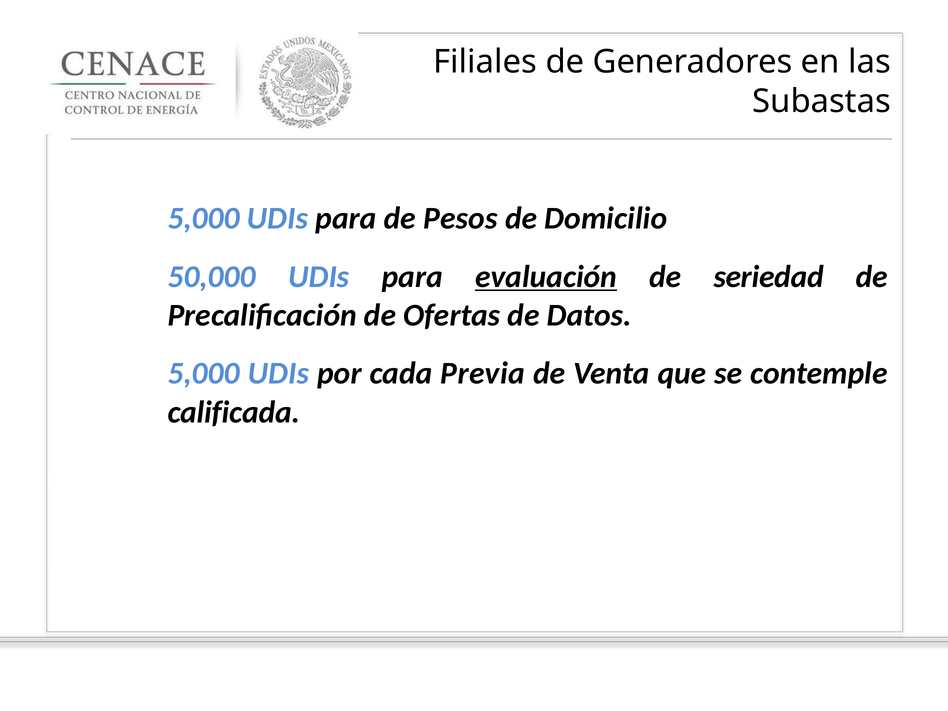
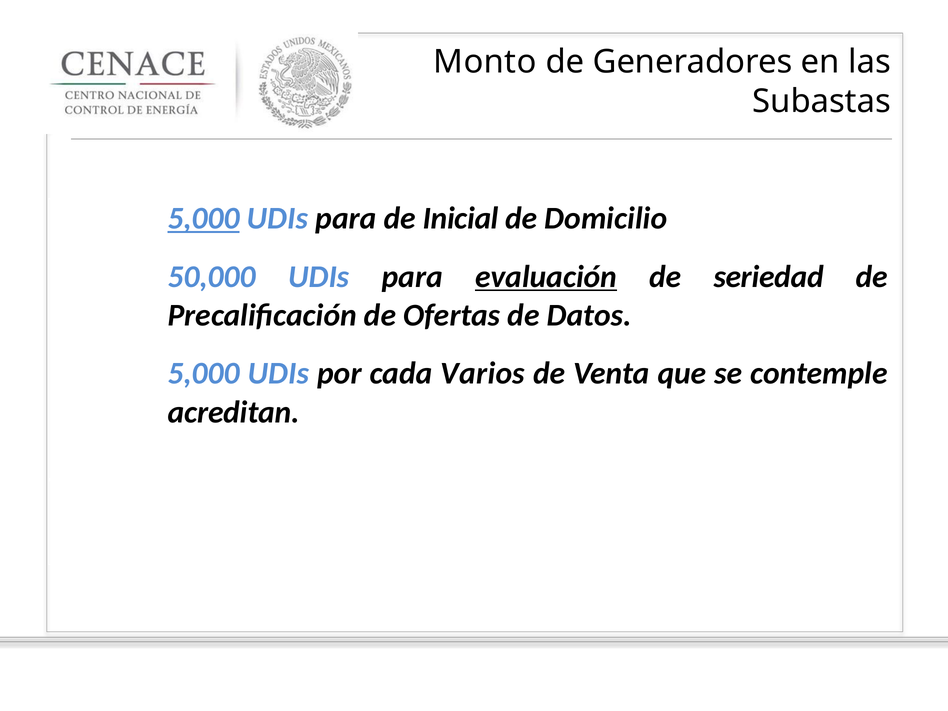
Filiales: Filiales -> Monto (485, 62)
5,000 underline: none -> present (204, 218)
Pesos: Pesos -> Inicial (461, 218)
Previa: Previa -> Varios (483, 374)
calificada: calificada -> acreditan (234, 412)
